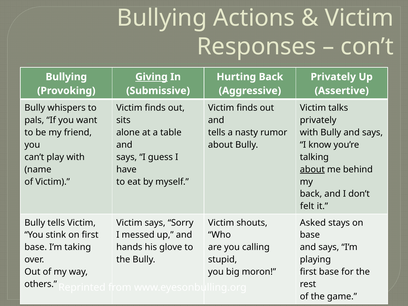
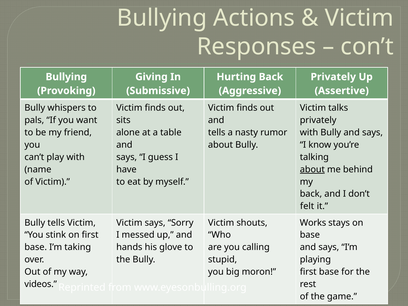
Giving underline: present -> none (151, 77)
Asked: Asked -> Works (313, 223)
others: others -> videos (41, 284)
